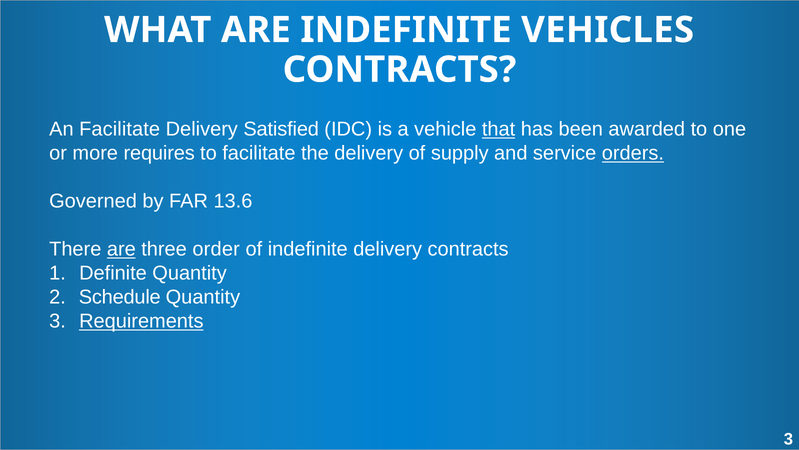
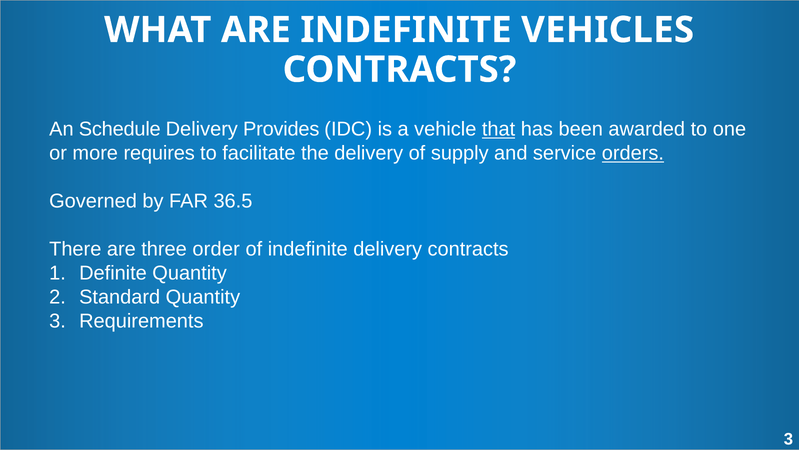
An Facilitate: Facilitate -> Schedule (120, 129)
Satisfied: Satisfied -> Provides (281, 129)
13.6: 13.6 -> 36.5 (233, 201)
are underline: present -> none (121, 249)
Schedule: Schedule -> Standard (120, 297)
Requirements underline: present -> none (141, 321)
